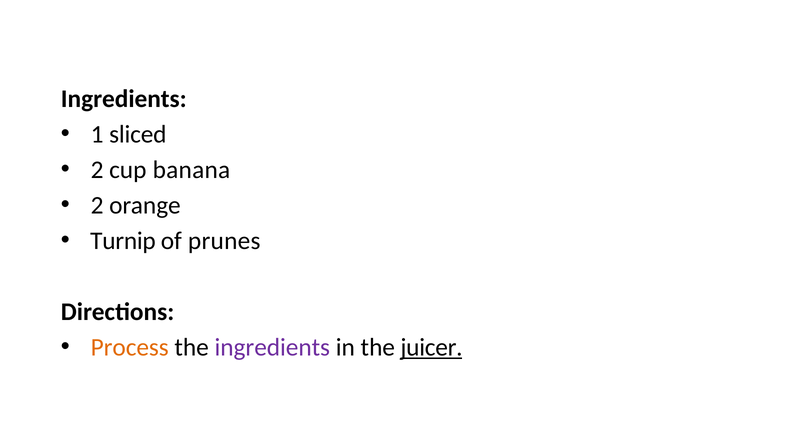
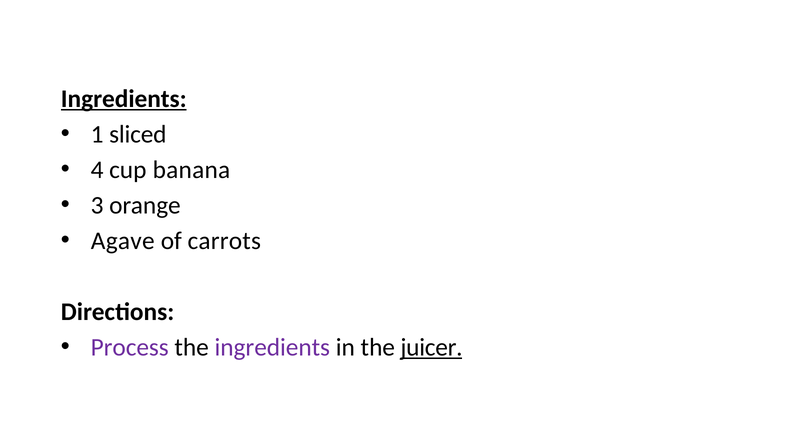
Ingredients underline: none -> present (124, 99)
2: 2 -> 4 (97, 170)
2: 2 -> 3 (97, 205)
Turnip: Turnip -> Agave (123, 241)
prunes: prunes -> carrots (224, 241)
Process colour: orange -> purple (130, 347)
